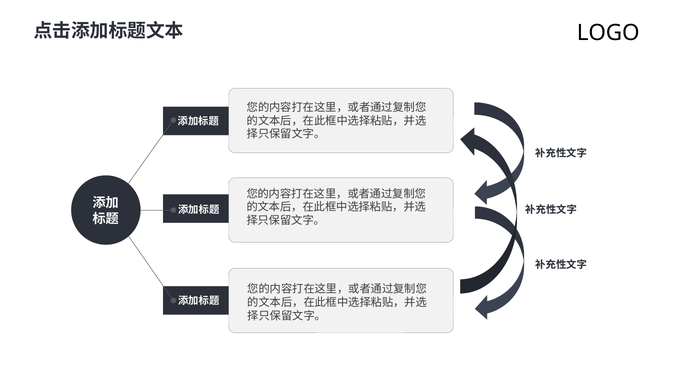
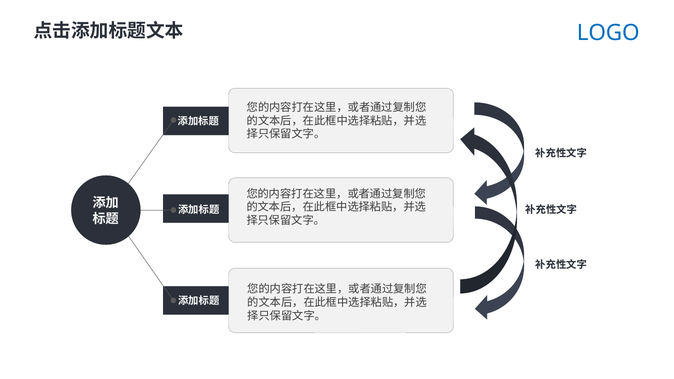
LOGO colour: black -> blue (608, 33)
